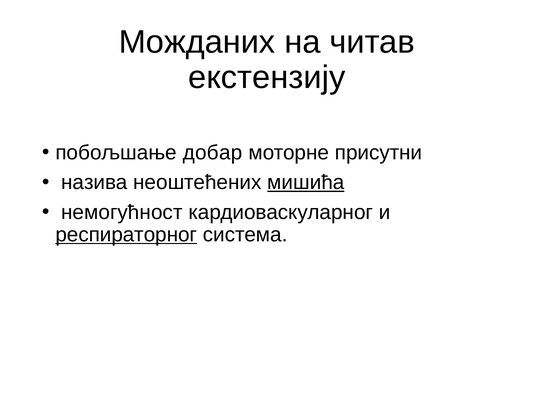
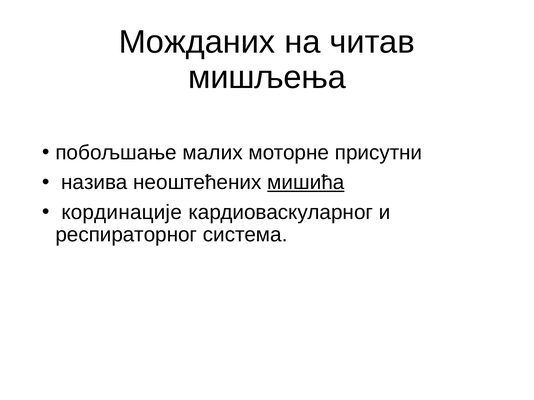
екстензију: екстензију -> мишљења (267, 77)
добар: добар -> малих (213, 153)
немогућност: немогућност -> кординације (122, 212)
респираторног underline: present -> none (126, 235)
